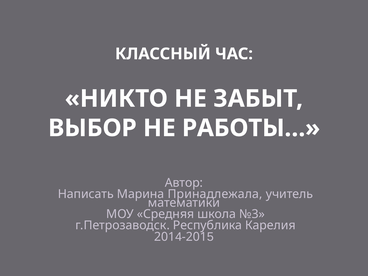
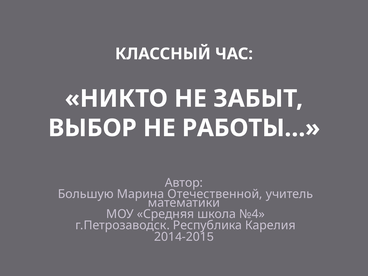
Написать: Написать -> Большую (86, 194)
Принадлежала: Принадлежала -> Отечественной (215, 194)
№3: №3 -> №4 (252, 214)
